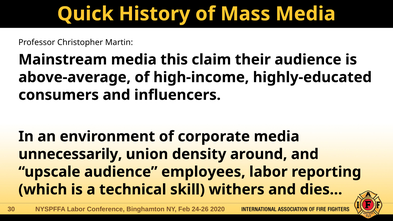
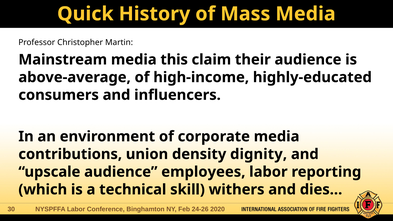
unnecessarily: unnecessarily -> contributions (70, 154)
around: around -> dignity (259, 154)
